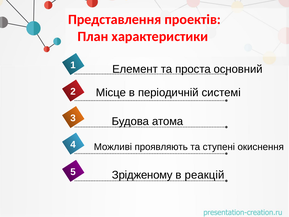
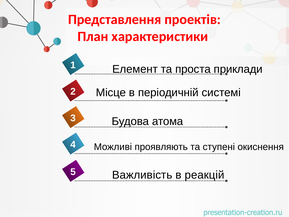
основний: основний -> приклади (238, 69)
Зрідженому: Зрідженому -> Важливість (142, 175)
